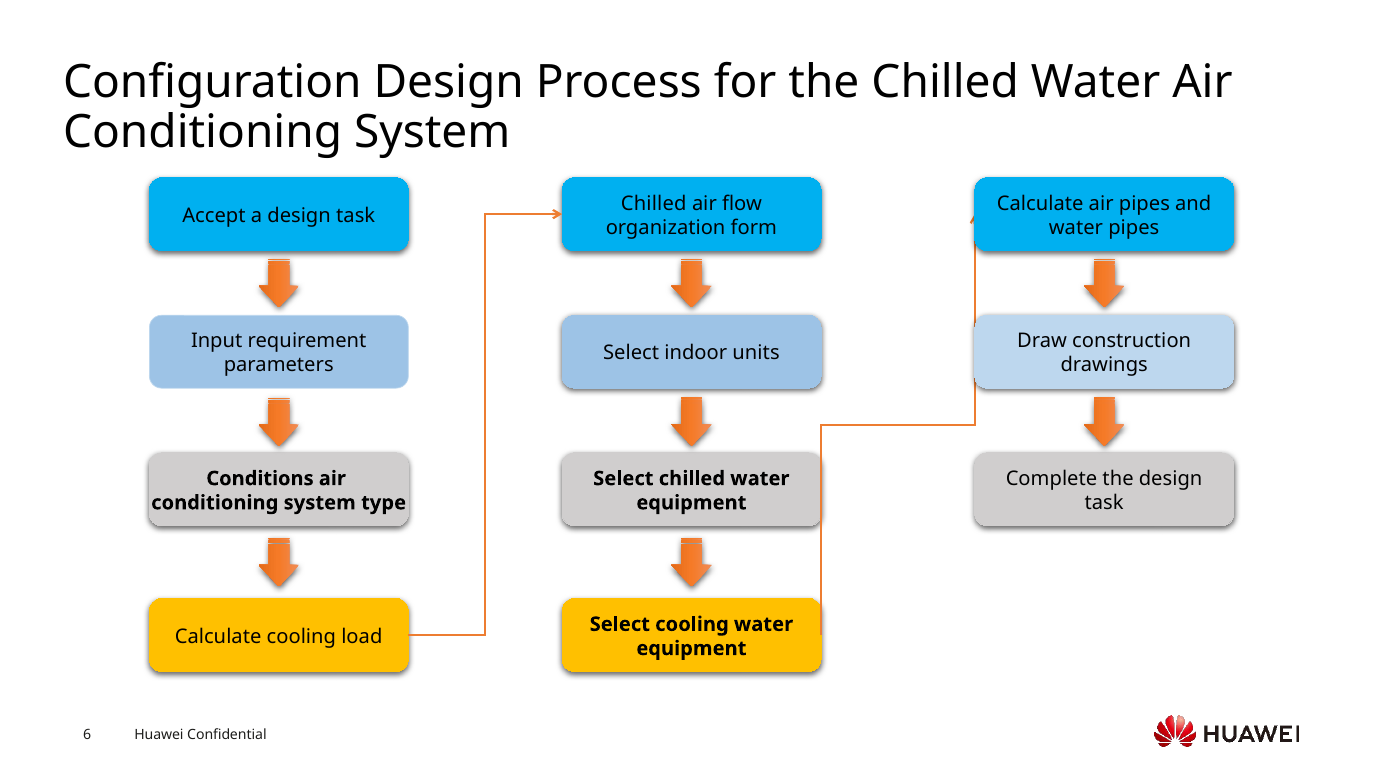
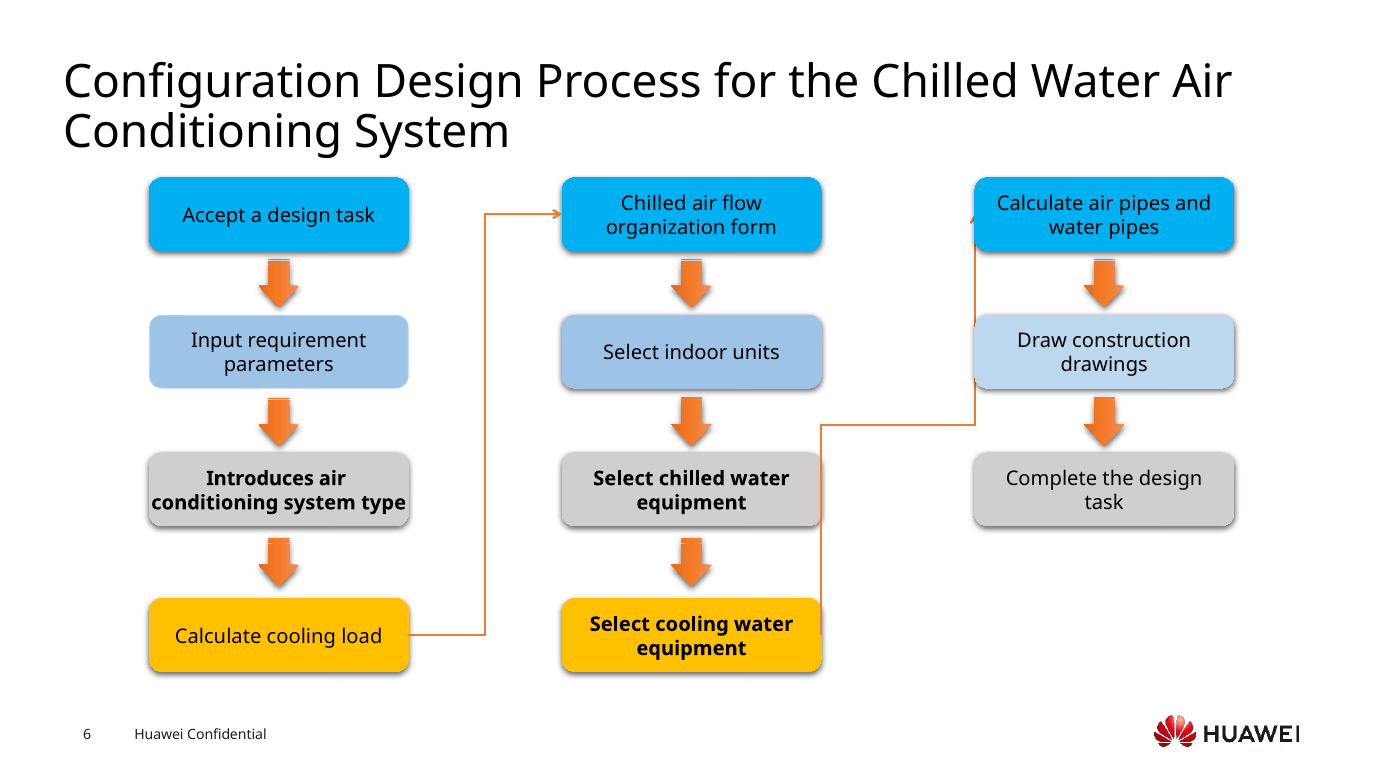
Conditions: Conditions -> Introduces (260, 478)
